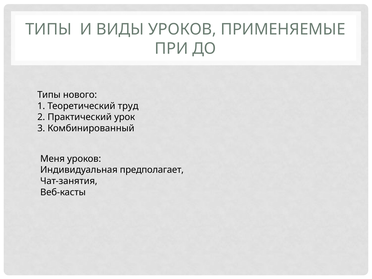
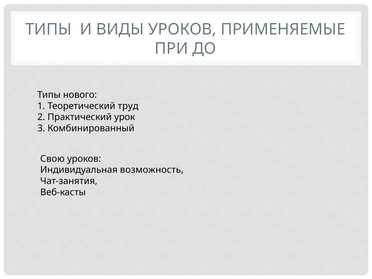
Меня: Меня -> Свою (52, 159)
предполагает: предполагает -> возможность (152, 170)
